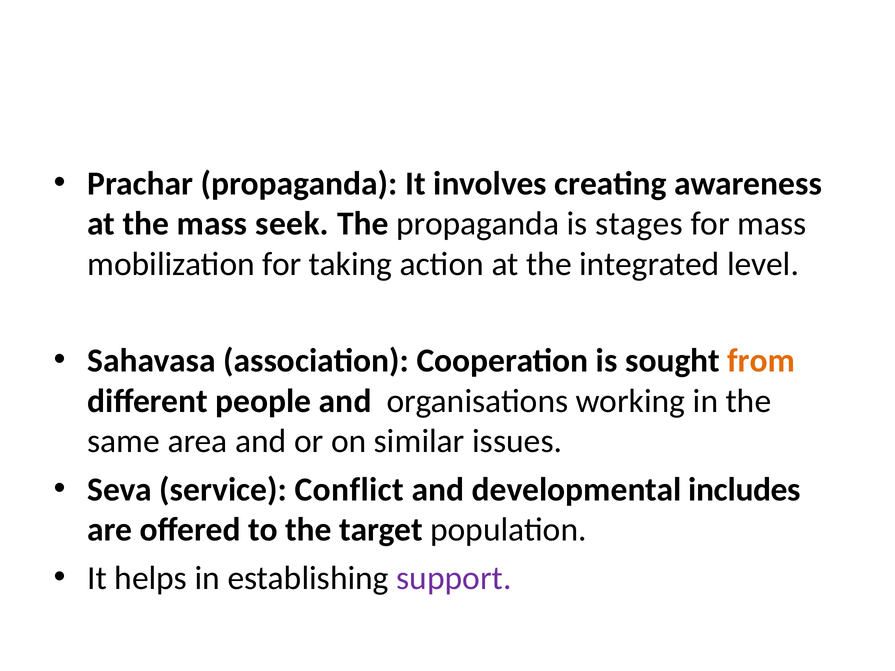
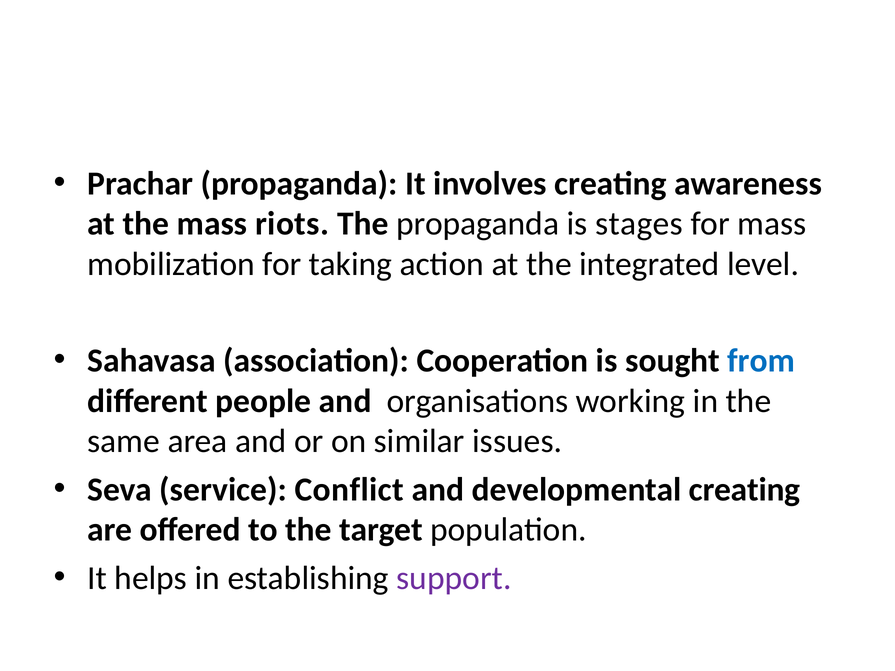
seek: seek -> riots (292, 224)
from colour: orange -> blue (761, 361)
developmental includes: includes -> creating (745, 490)
